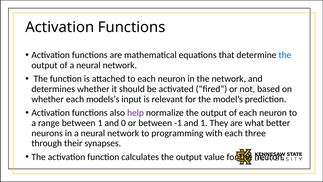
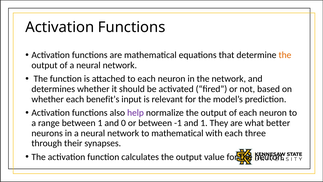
the colour: blue -> orange (285, 55)
models’s: models’s -> benefit’s (103, 99)
to programming: programming -> mathematical (177, 133)
